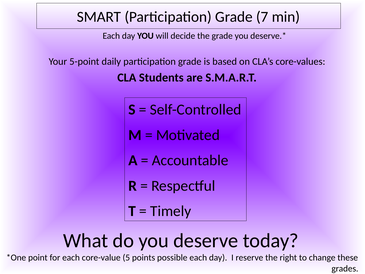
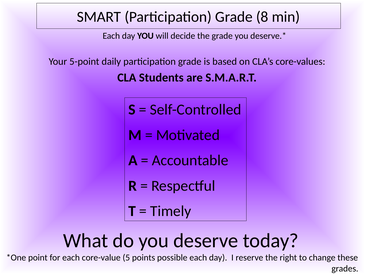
7: 7 -> 8 (262, 17)
